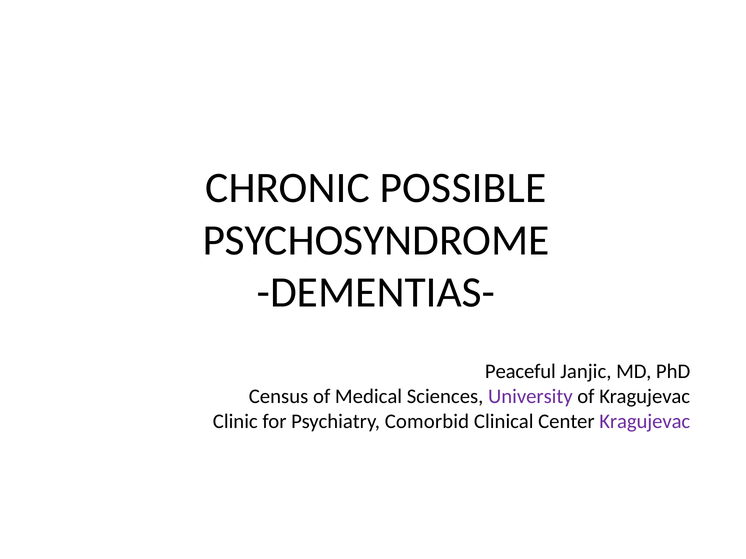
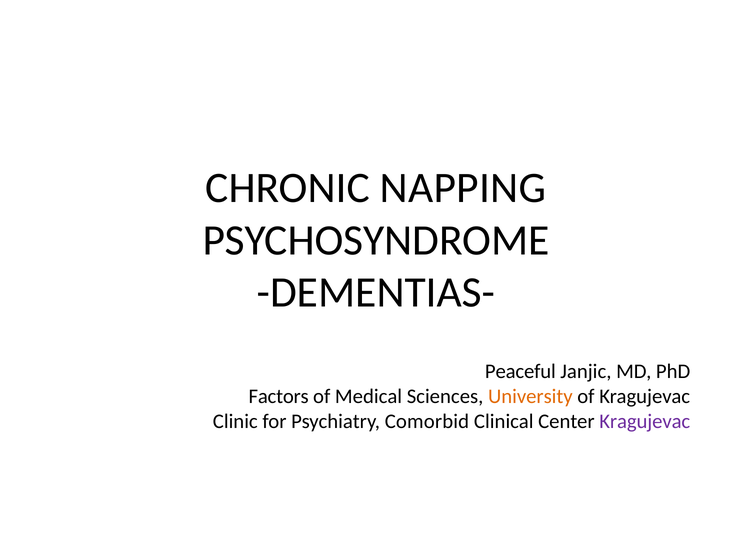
POSSIBLE: POSSIBLE -> NAPPING (463, 188)
Census: Census -> Factors (279, 397)
University colour: purple -> orange (530, 397)
